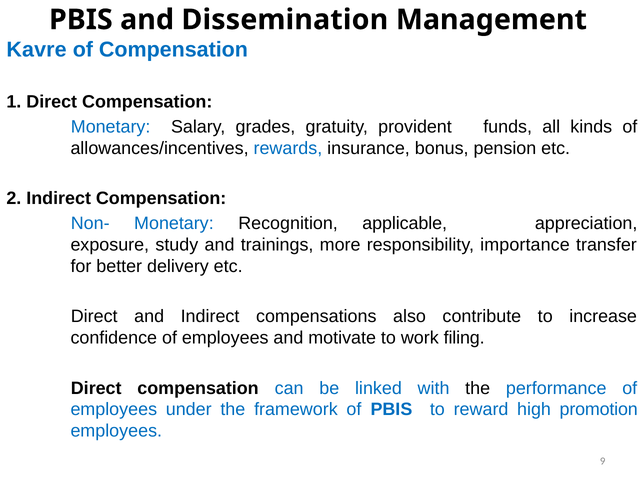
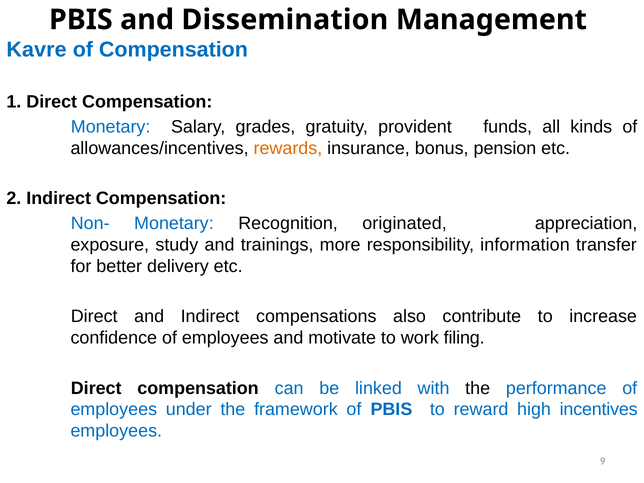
rewards colour: blue -> orange (288, 148)
applicable: applicable -> originated (405, 223)
importance: importance -> information (525, 245)
promotion: promotion -> incentives (599, 410)
